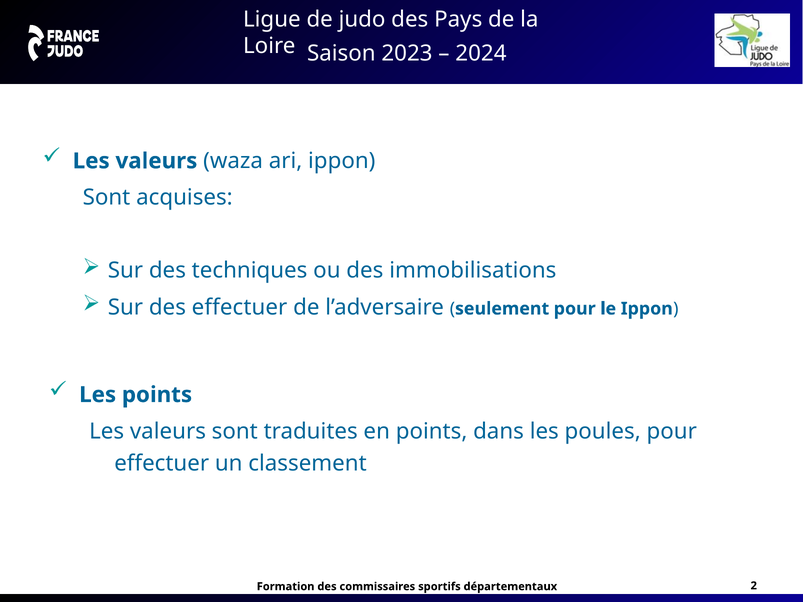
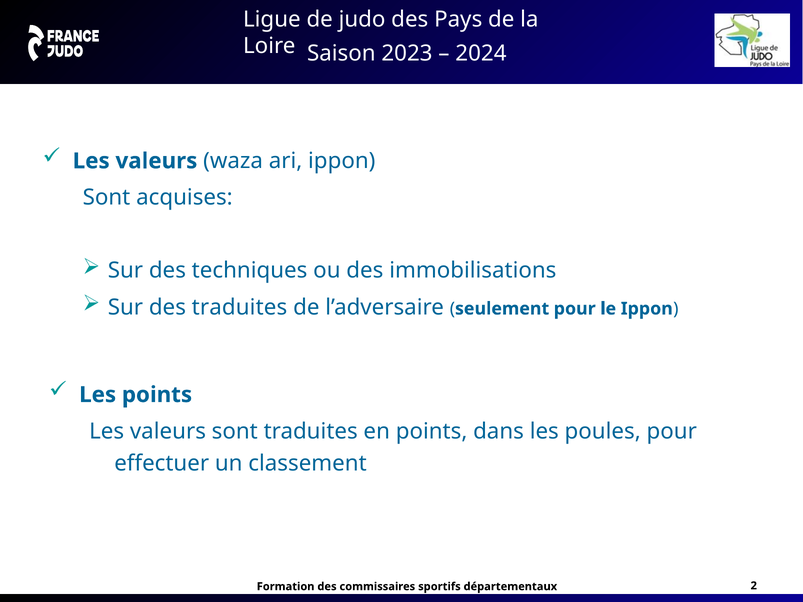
des effectuer: effectuer -> traduites (239, 307)
